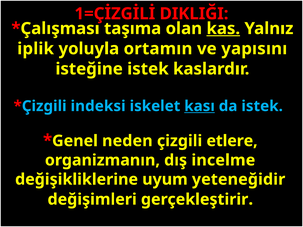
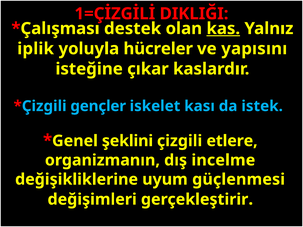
taşıma: taşıma -> destek (133, 29)
ortamın: ortamın -> hücreler (158, 49)
isteğine istek: istek -> çıkar (148, 69)
indeksi: indeksi -> gençler (98, 106)
kası underline: present -> none (200, 106)
neden: neden -> şeklini (128, 141)
yeteneğidir: yeteneğidir -> güçlenmesi (239, 180)
